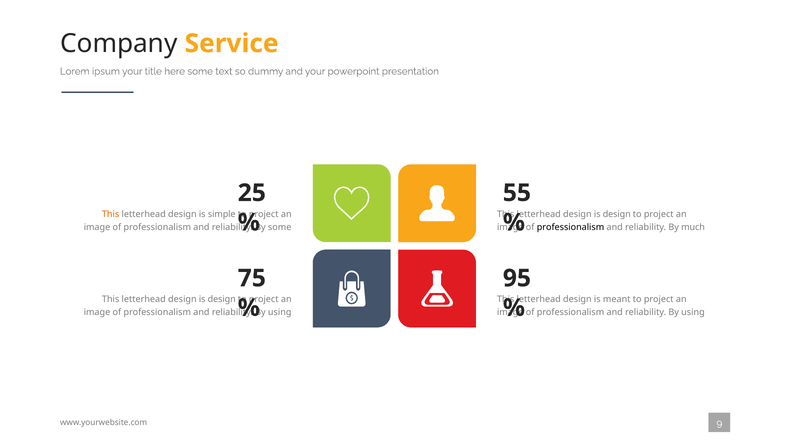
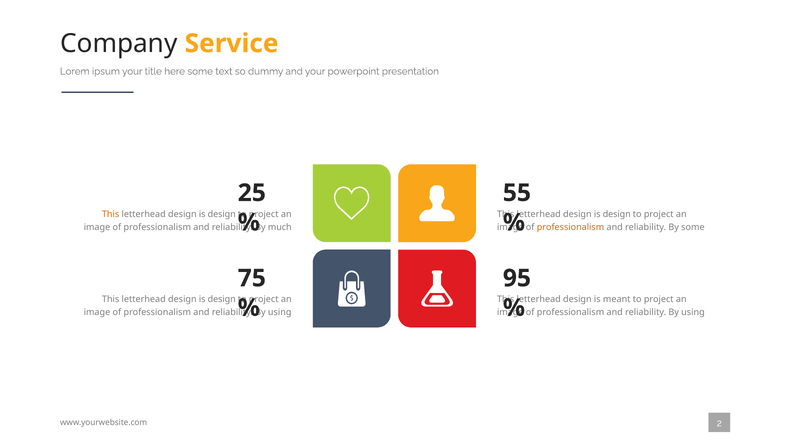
simple: simple -> design (222, 214)
some: some -> much (280, 227)
professionalism colour: black -> orange (570, 227)
By much: much -> some (693, 227)
9: 9 -> 2 (719, 423)
